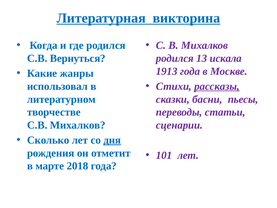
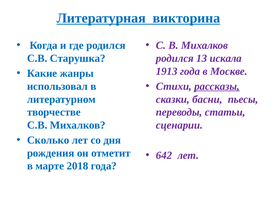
Вернуться: Вернуться -> Старушка (78, 58)
дня underline: present -> none (112, 140)
101: 101 -> 642 (164, 155)
